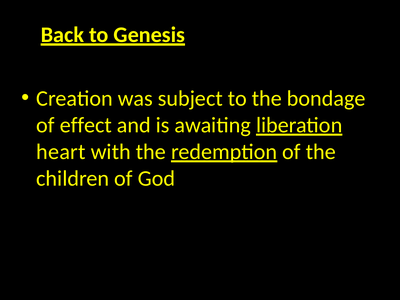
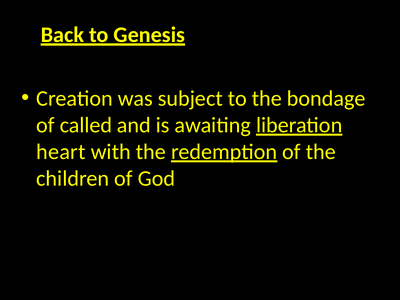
effect: effect -> called (86, 125)
